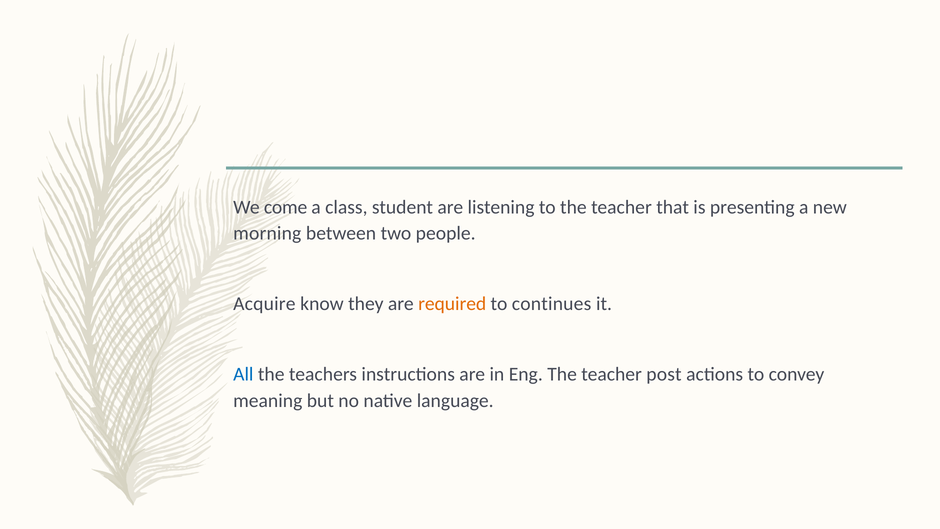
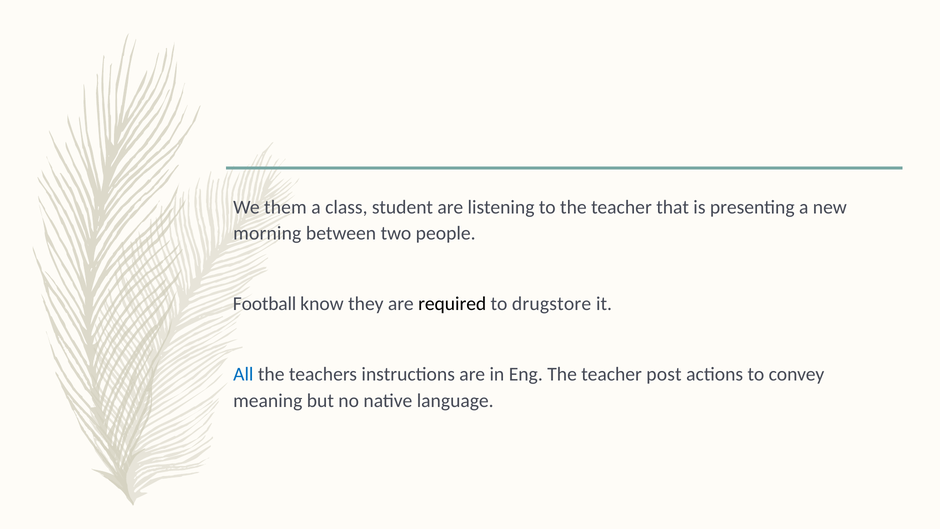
come: come -> them (285, 207)
Acquire: Acquire -> Football (265, 304)
required colour: orange -> black (452, 304)
continues: continues -> drugstore (552, 304)
